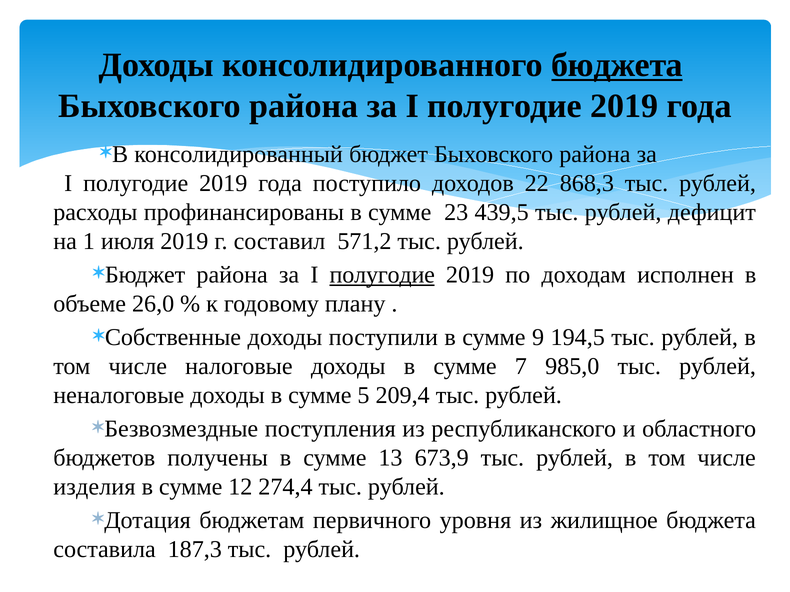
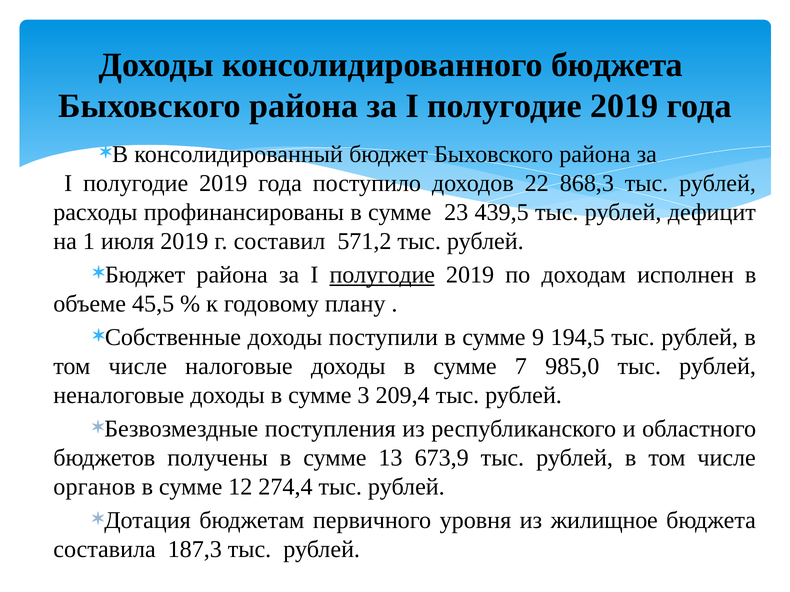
бюджета underline: present -> none (617, 65)
26,0: 26,0 -> 45,5 (153, 304)
5: 5 -> 3 (364, 396)
изделия: изделия -> органов (94, 487)
